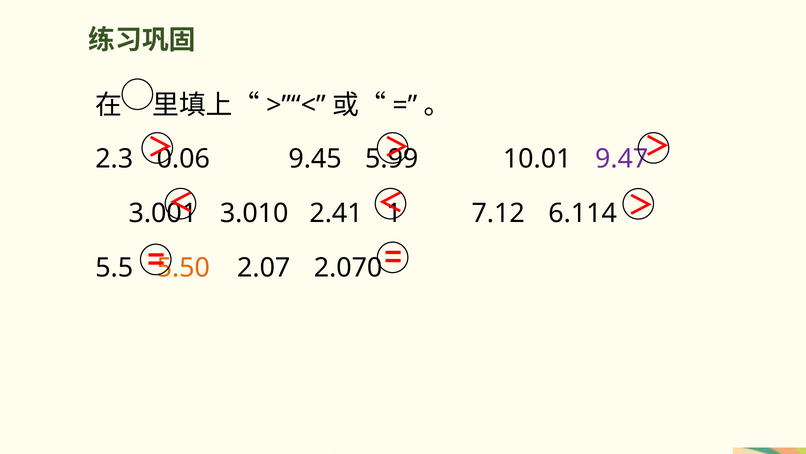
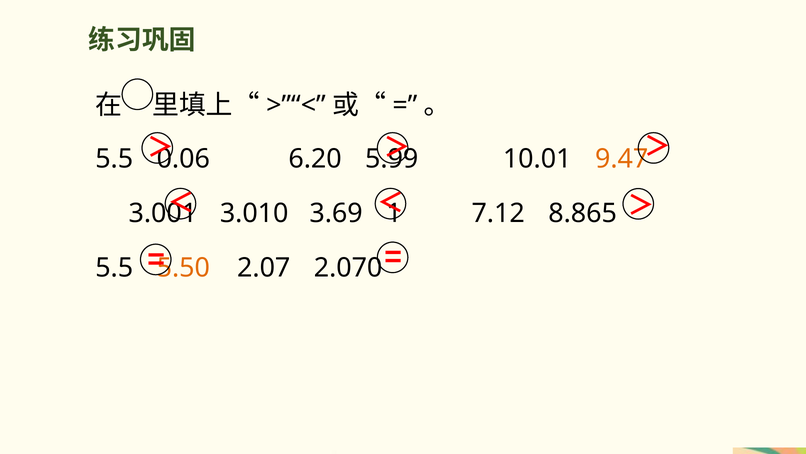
2.3: 2.3 -> 5.5 (114, 159)
9.45: 9.45 -> 6.20 (315, 159)
9.47 colour: purple -> orange (622, 159)
2.41: 2.41 -> 3.69 (336, 213)
6.114: 6.114 -> 8.865 (583, 213)
